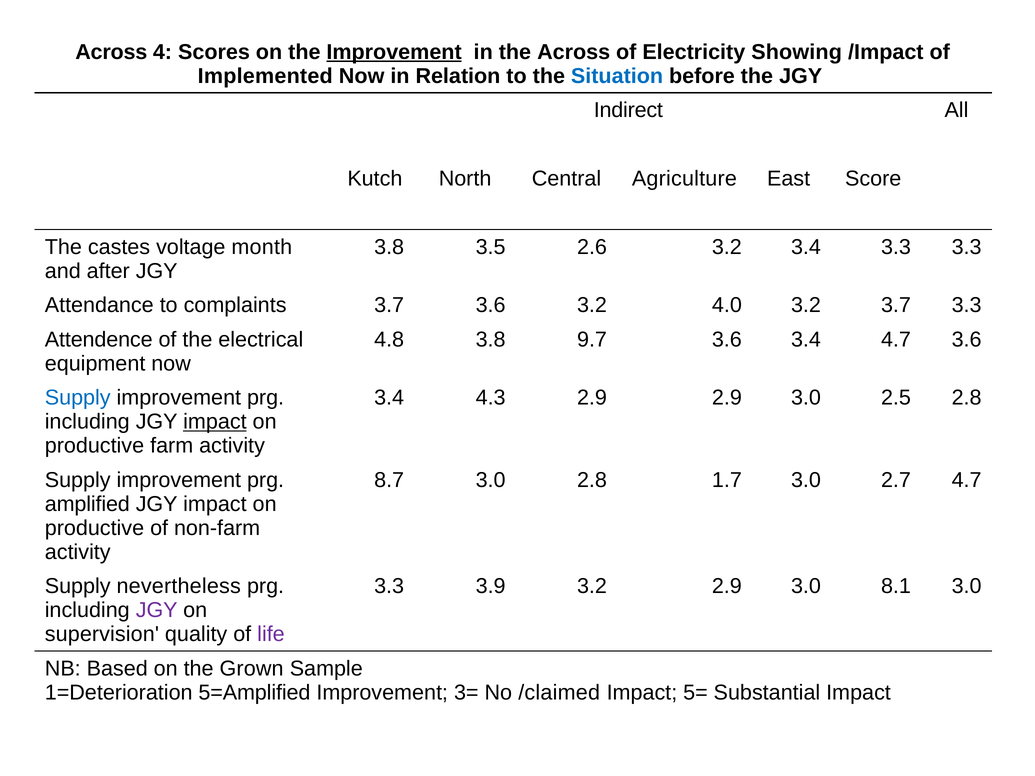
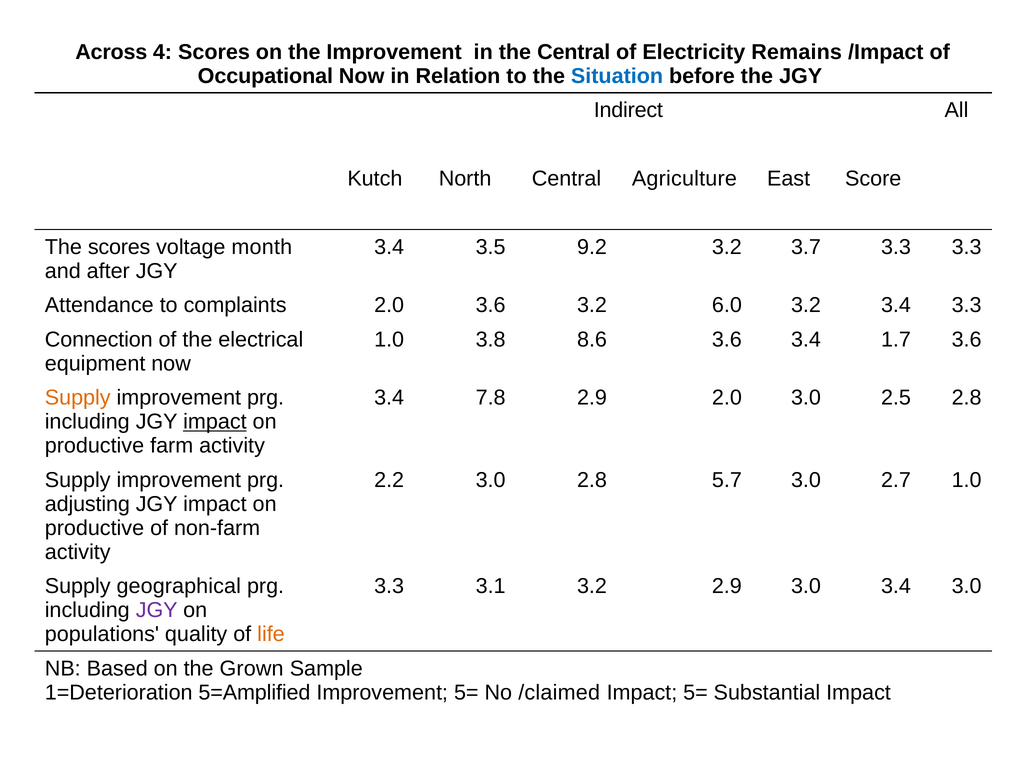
Improvement underline: present -> none (394, 52)
the Across: Across -> Central (574, 52)
Showing: Showing -> Remains (797, 52)
Implemented: Implemented -> Occupational (265, 76)
The castes: castes -> scores (119, 247)
3.8: 3.8 -> 3.4 (389, 247)
2.6: 2.6 -> 9.2 (592, 247)
3.2 3.4: 3.4 -> 3.7 (806, 247)
complaints 3.7: 3.7 -> 2.0 (389, 305)
4.0: 4.0 -> 6.0 (727, 305)
3.2 3.7: 3.7 -> 3.4 (896, 305)
Attendence: Attendence -> Connection (99, 340)
4.8: 4.8 -> 1.0 (389, 340)
9.7: 9.7 -> 8.6 (592, 340)
3.4 4.7: 4.7 -> 1.7 (896, 340)
Supply colour: blue -> orange (78, 398)
4.3: 4.3 -> 7.8 (491, 398)
2.9 2.9: 2.9 -> 2.0 (727, 398)
8.7: 8.7 -> 2.2 (389, 480)
1.7: 1.7 -> 5.7 (727, 480)
2.7 4.7: 4.7 -> 1.0 (967, 480)
amplified: amplified -> adjusting (87, 504)
nevertheless: nevertheless -> geographical (179, 587)
3.9: 3.9 -> 3.1 (491, 587)
3.0 8.1: 8.1 -> 3.4 (896, 587)
supervision: supervision -> populations (102, 634)
life colour: purple -> orange (271, 634)
Improvement 3=: 3= -> 5= (466, 693)
